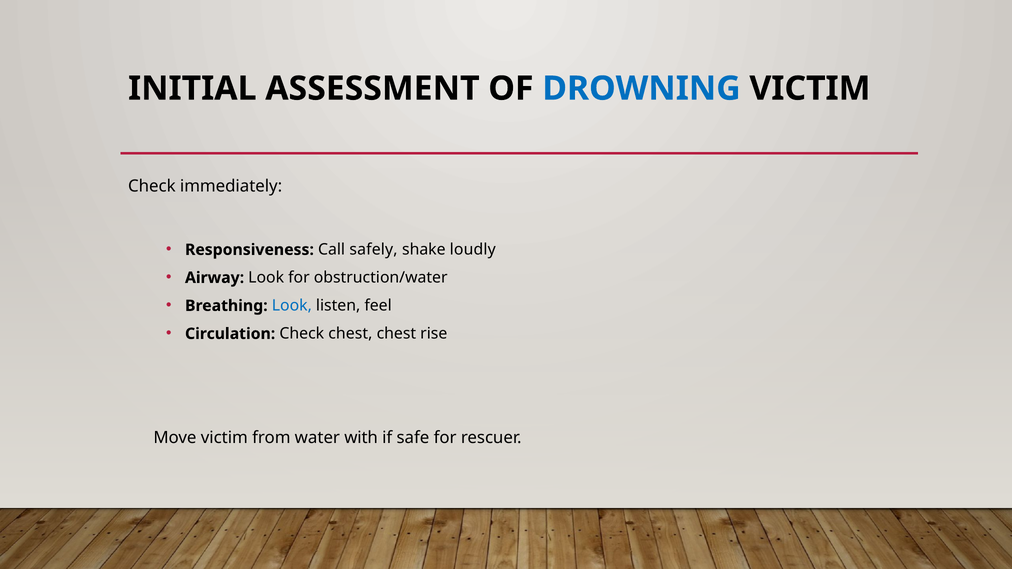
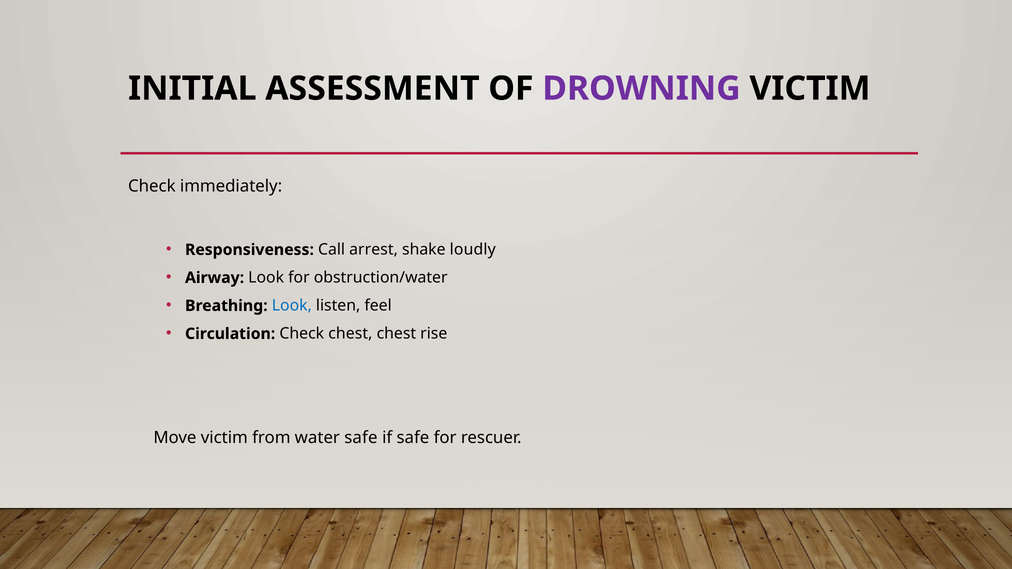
DROWNING colour: blue -> purple (641, 89)
safely: safely -> arrest (374, 250)
water with: with -> safe (361, 438)
